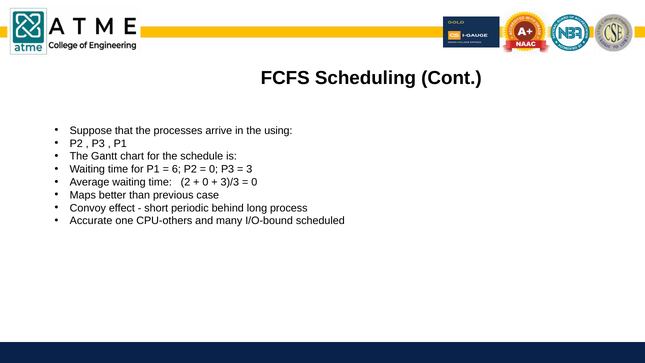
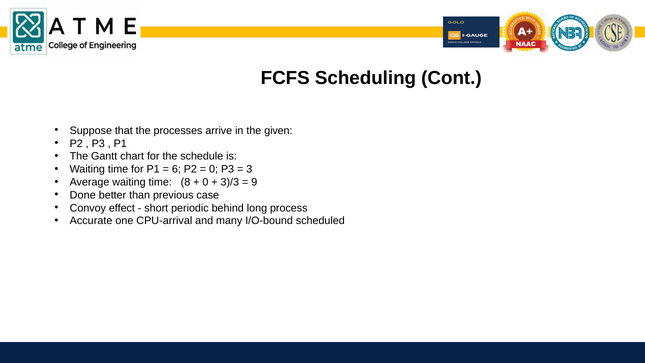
using: using -> given (278, 130)
2: 2 -> 8 (185, 182)
0: 0 -> 9 (254, 182)
Maps: Maps -> Done (83, 195)
CPU-others: CPU-others -> CPU-arrival (164, 221)
